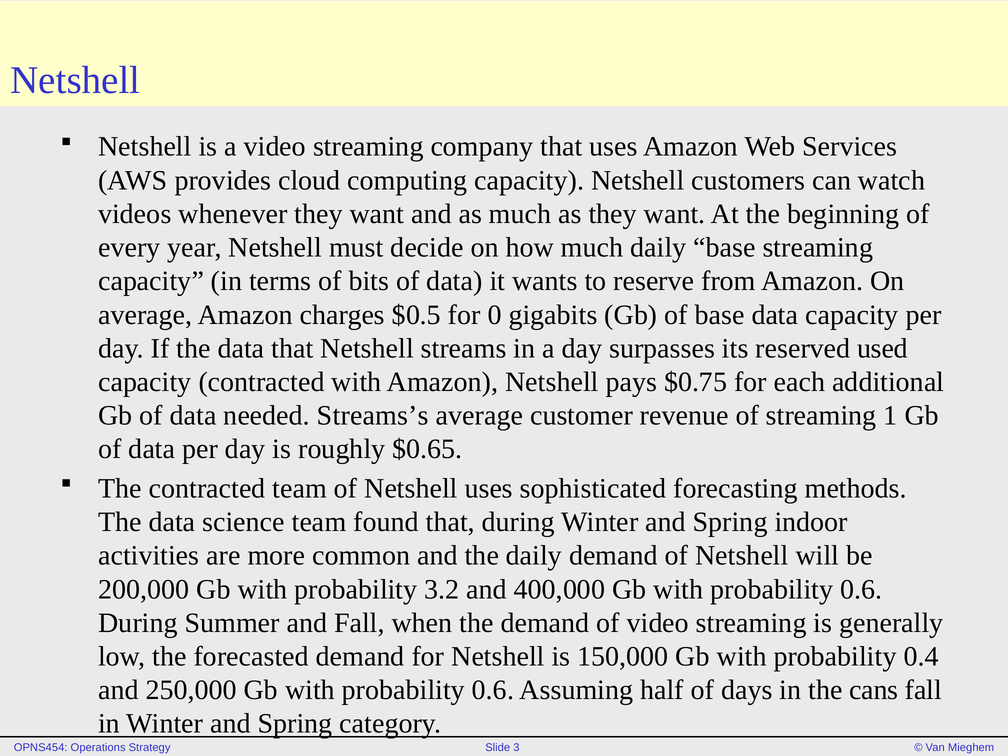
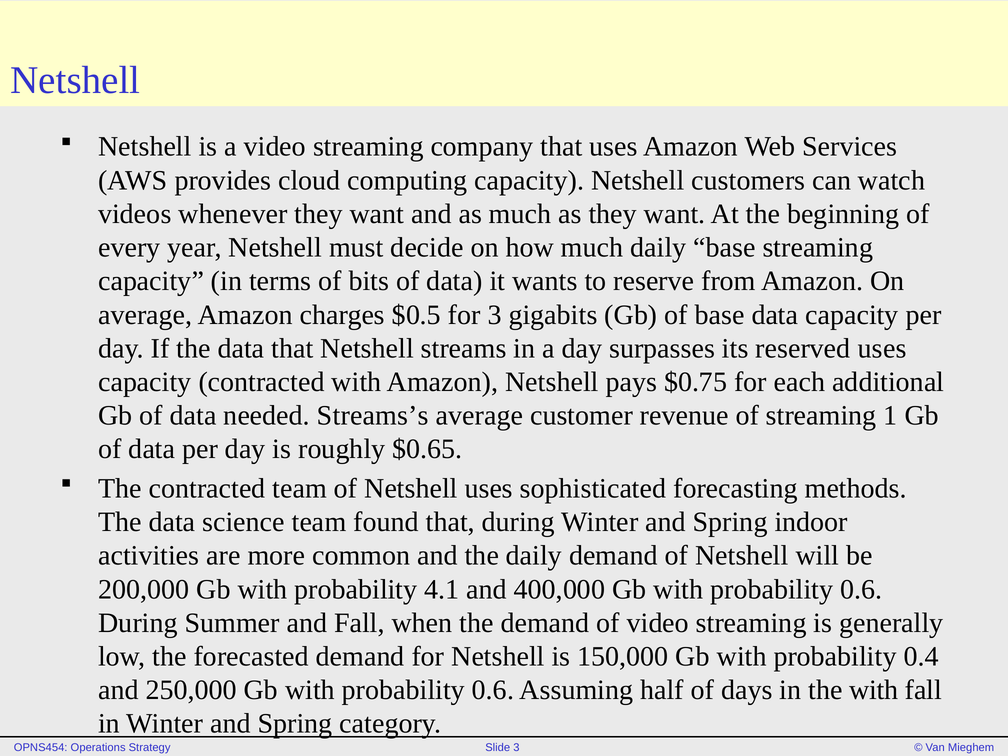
for 0: 0 -> 3 (495, 315)
reserved used: used -> uses (882, 348)
3.2: 3.2 -> 4.1 (442, 589)
the cans: cans -> with (874, 690)
